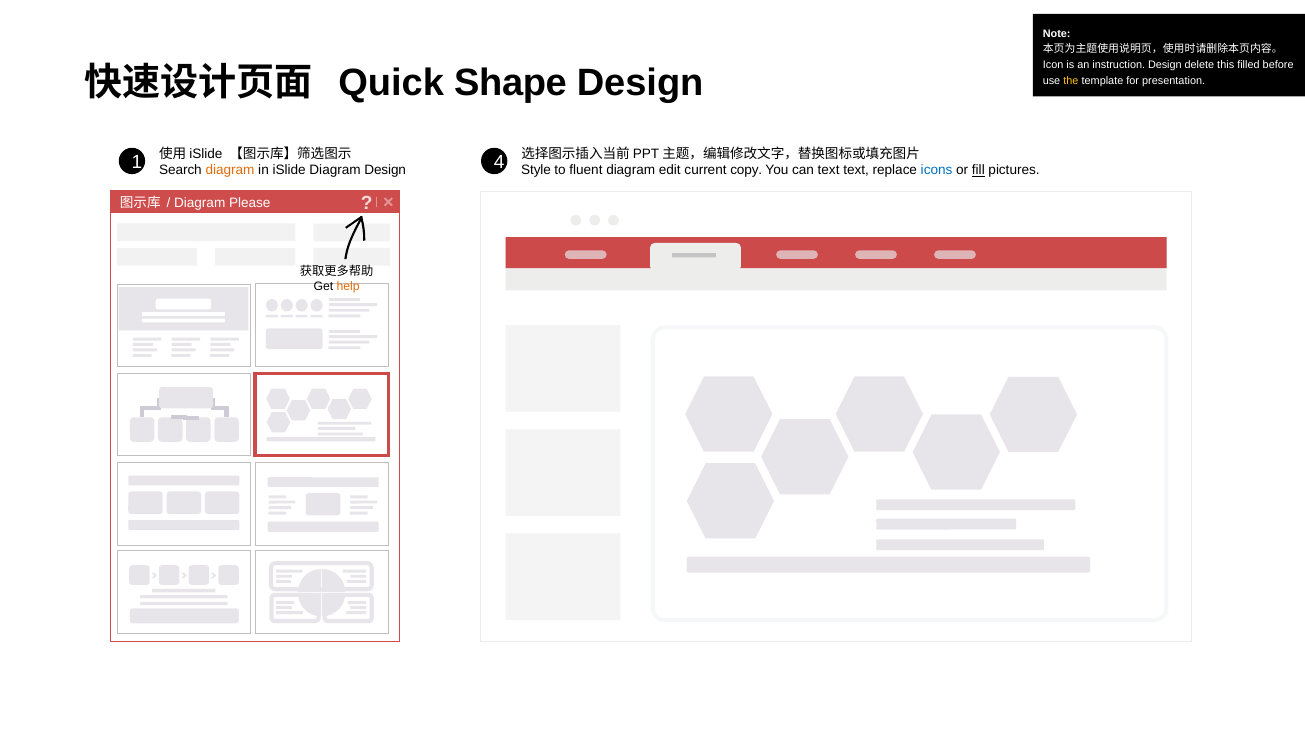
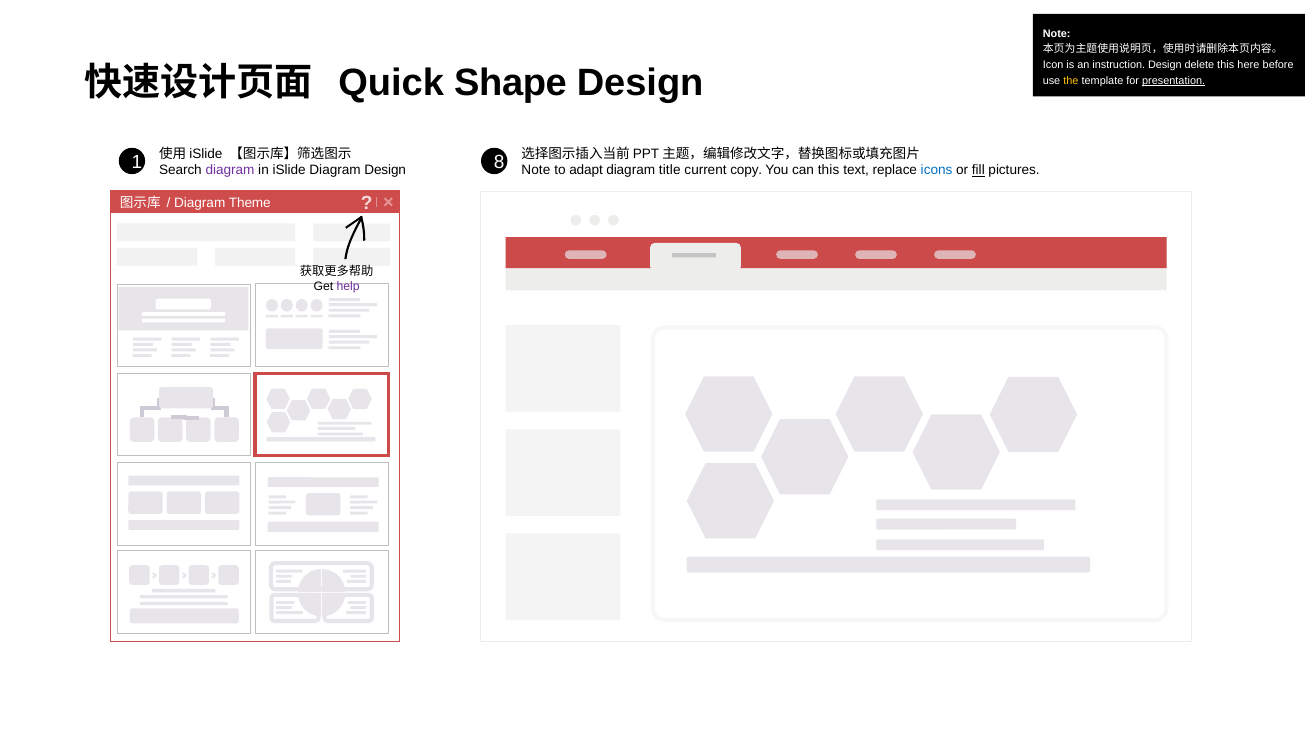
filled: filled -> here (1248, 65)
presentation underline: none -> present (1174, 80)
4: 4 -> 8 (499, 162)
diagram colour: orange -> purple (230, 170)
Style: Style -> Note (536, 170)
fluent: fluent -> adapt (586, 170)
edit: edit -> title (670, 170)
can text: text -> this (829, 170)
Please: Please -> Theme (250, 203)
help colour: orange -> purple (348, 287)
